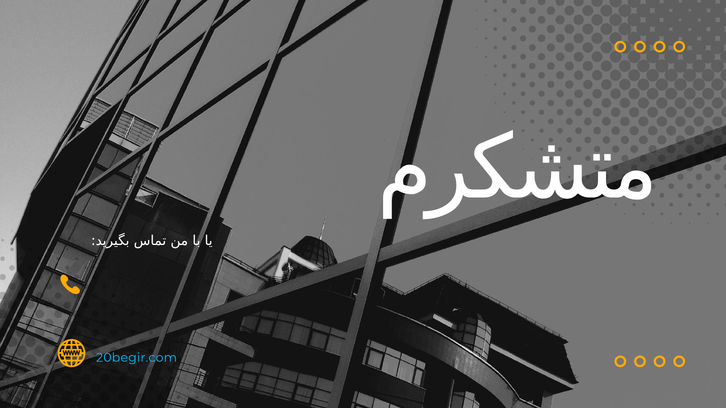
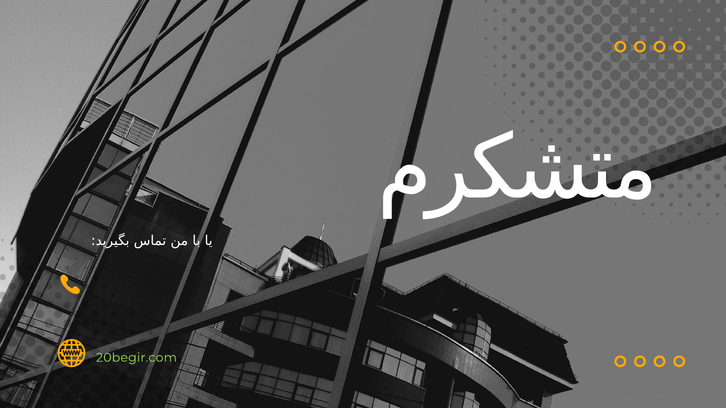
20begir.com colour: light blue -> light green (136, 358)
